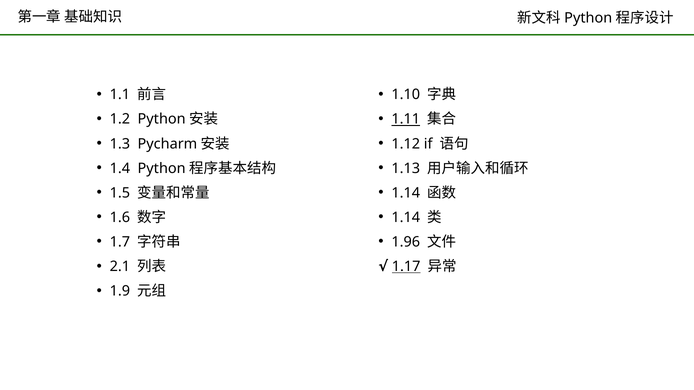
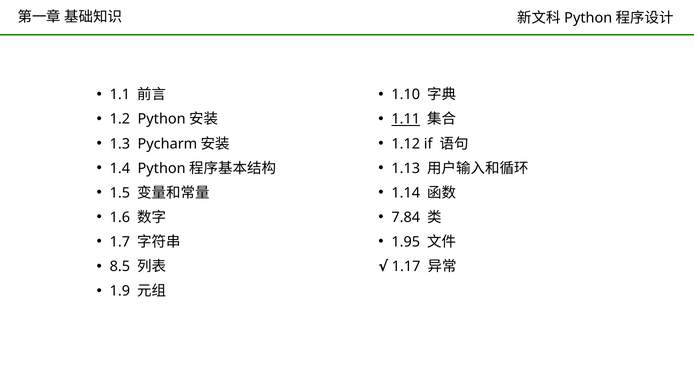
1.14: 1.14 -> 7.84 (406, 218)
1.96: 1.96 -> 1.95 (406, 242)
2.1: 2.1 -> 8.5 (120, 267)
1.17 underline: present -> none (406, 267)
